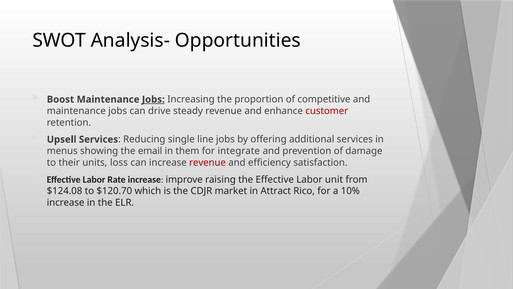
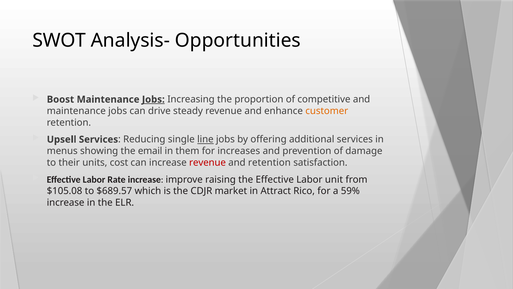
customer colour: red -> orange (327, 111)
line underline: none -> present (205, 139)
integrate: integrate -> increases (239, 151)
loss: loss -> cost (119, 162)
and efficiency: efficiency -> retention (269, 162)
$124.08: $124.08 -> $105.08 (65, 191)
$120.70: $120.70 -> $689.57 (114, 191)
10%: 10% -> 59% (350, 191)
